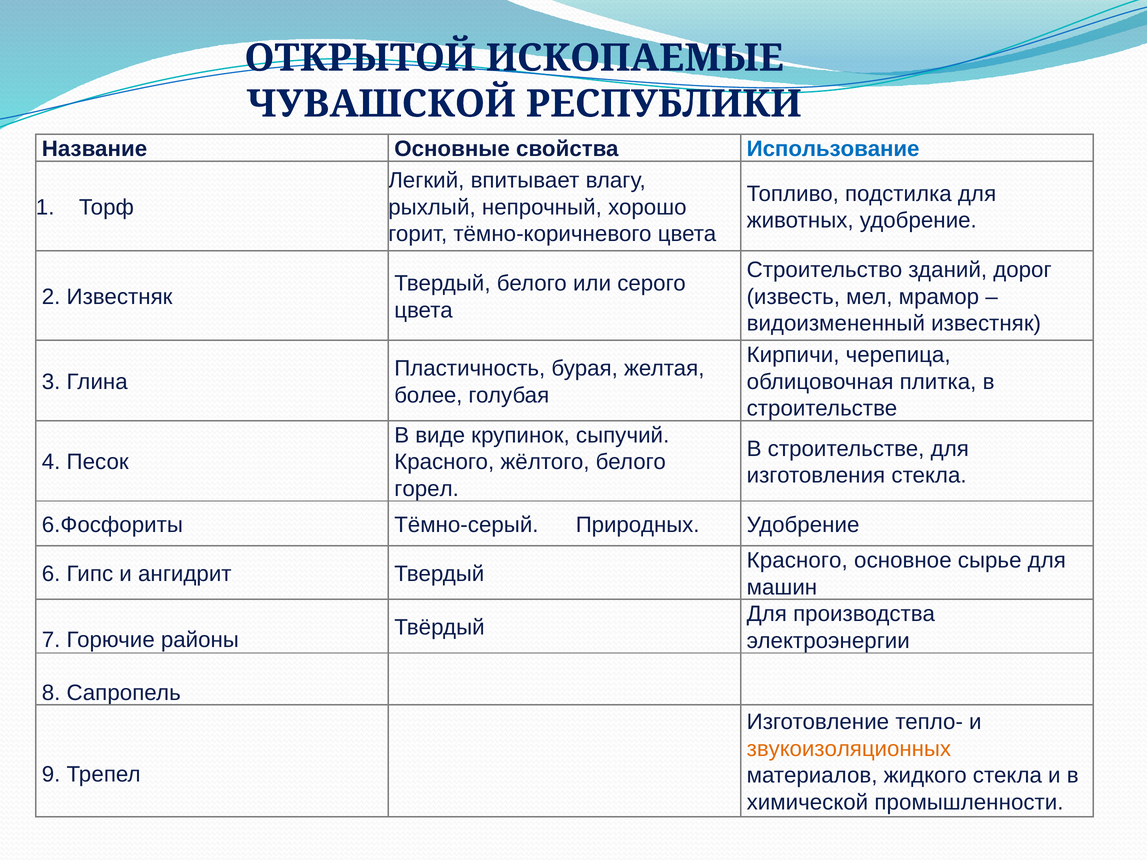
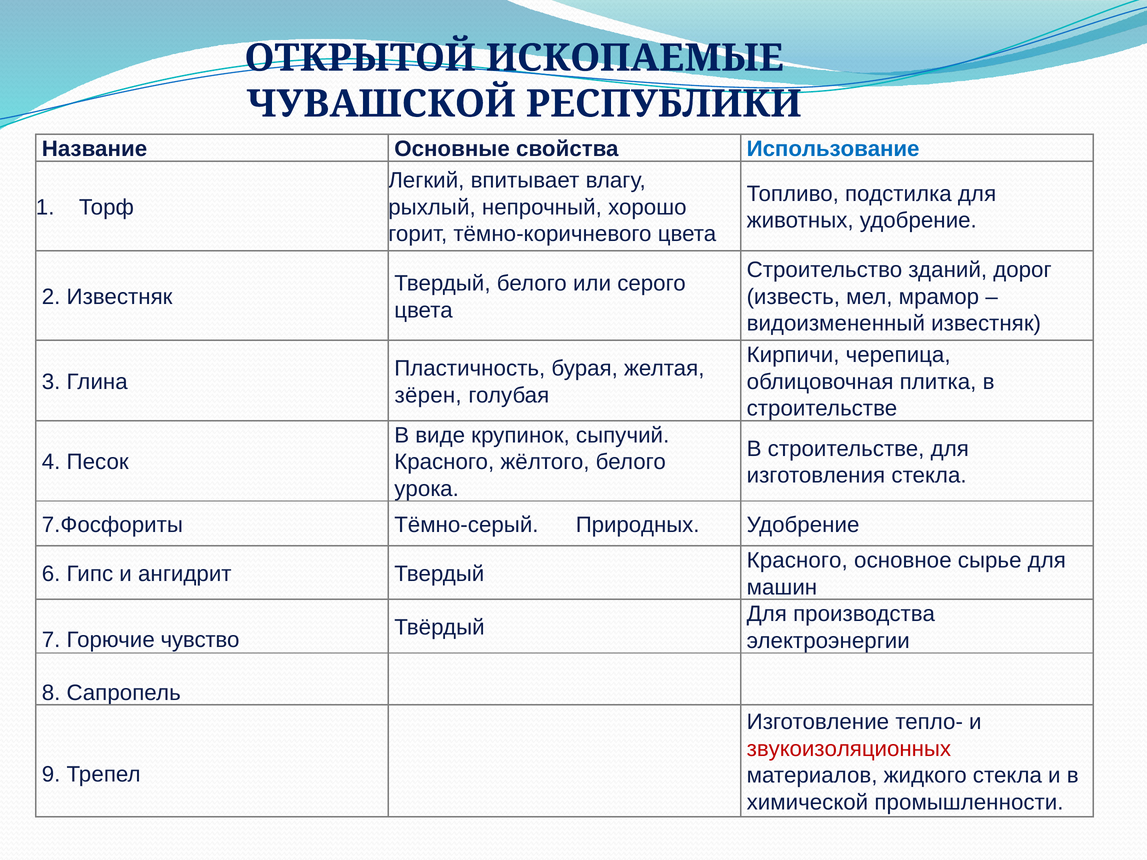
более: более -> зёрен (428, 395)
горел: горел -> урока (427, 489)
6.Фосфориты: 6.Фосфориты -> 7.Фосфориты (112, 525)
районы: районы -> чувство (200, 640)
звукоизоляционных colour: orange -> red (849, 749)
